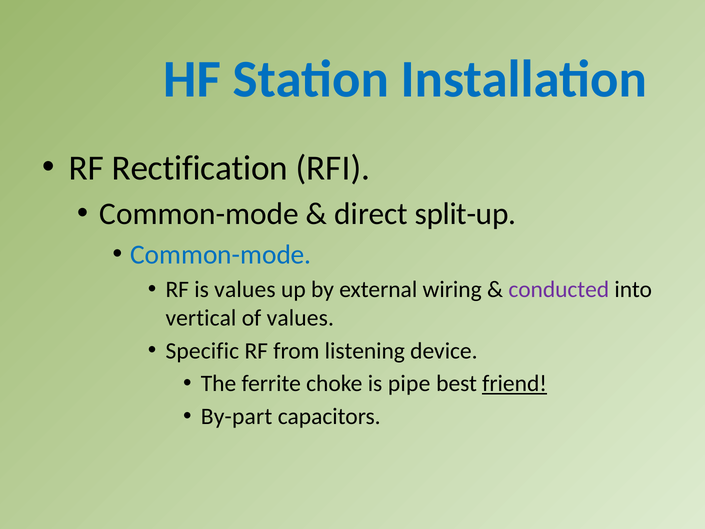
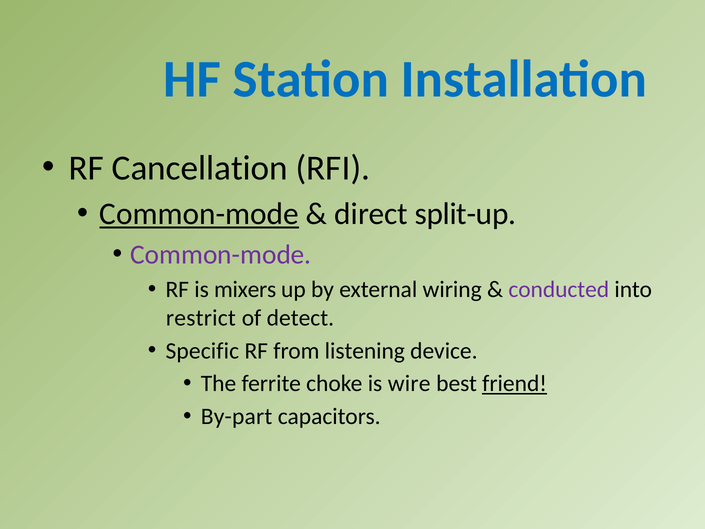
Rectification: Rectification -> Cancellation (200, 168)
Common-mode underline: none -> present (199, 214)
Common-mode colour: blue -> purple (221, 255)
is values: values -> mixers (245, 290)
vertical: vertical -> restrict (201, 318)
of values: values -> detect (300, 318)
pipe: pipe -> wire (409, 383)
